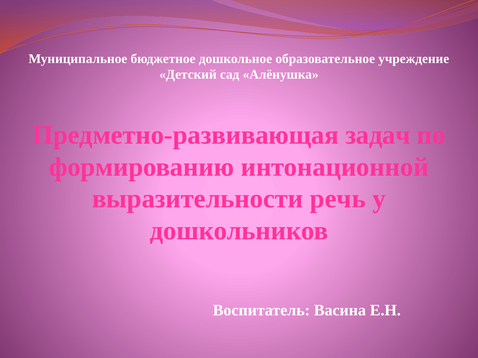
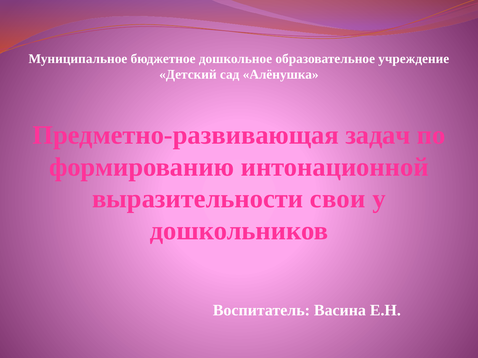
речь: речь -> свои (338, 199)
